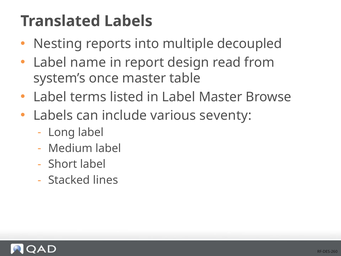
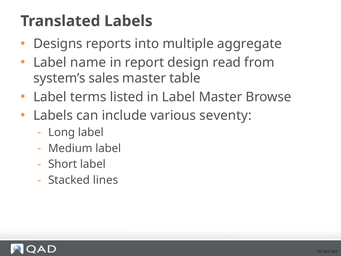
Nesting: Nesting -> Designs (58, 44)
decoupled: decoupled -> aggregate (250, 44)
once: once -> sales (104, 78)
